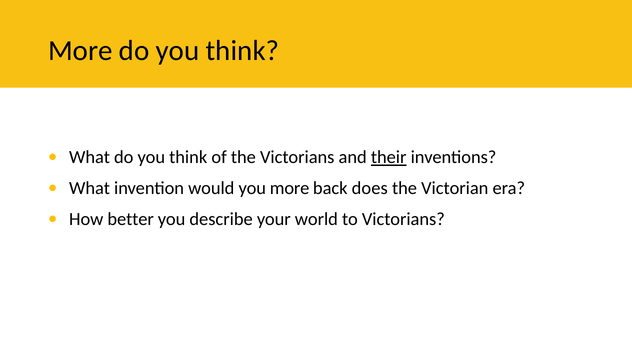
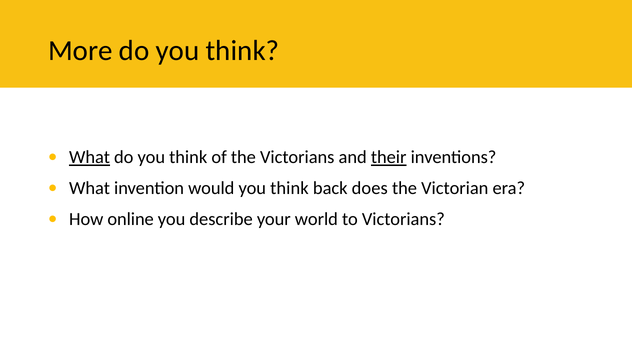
What underline: none -> present (90, 157)
would you more: more -> think (289, 188)
better: better -> online (131, 219)
